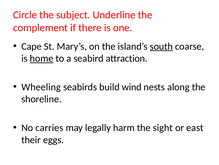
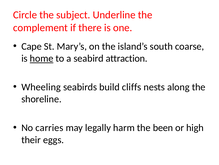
south underline: present -> none (161, 46)
wind: wind -> cliffs (132, 87)
sight: sight -> been (163, 127)
east: east -> high (195, 127)
